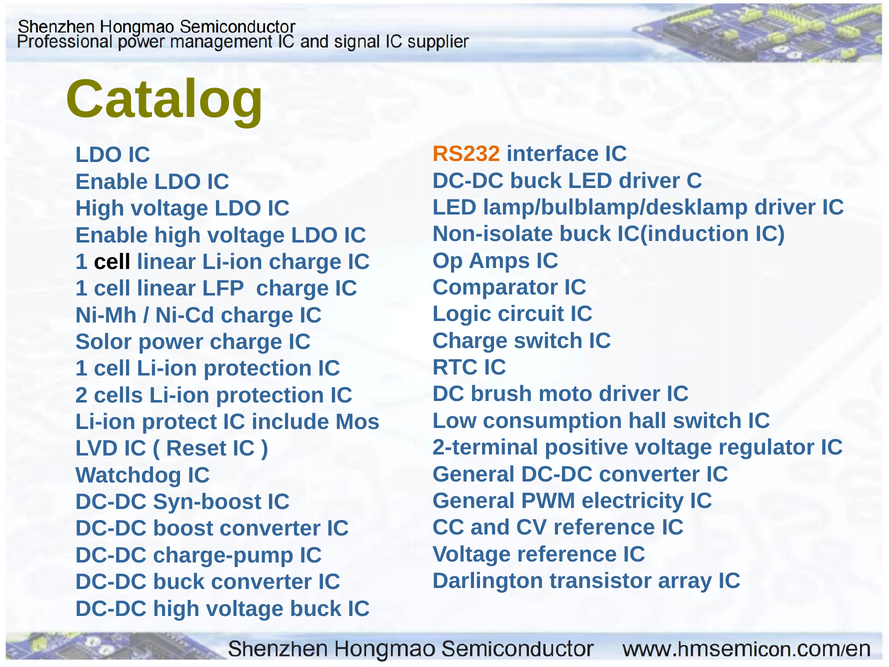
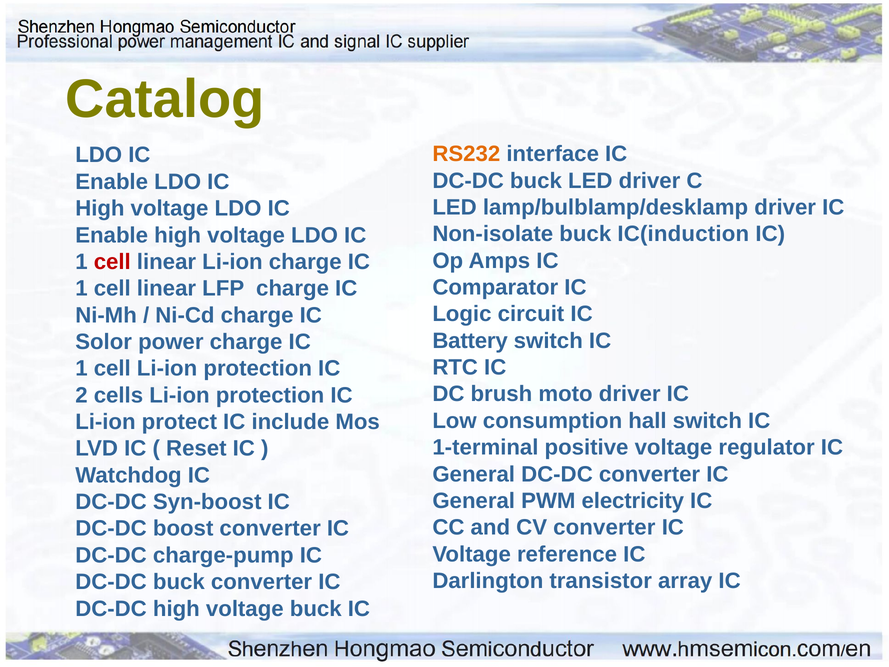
cell colour: black -> red (112, 262)
Charge: Charge -> Battery (470, 341)
2-terminal: 2-terminal -> 1-terminal (485, 447)
CV reference: reference -> converter (604, 527)
